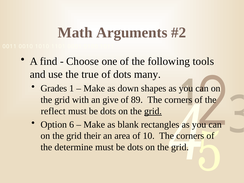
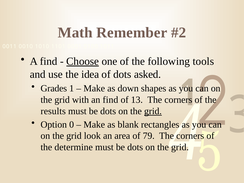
Arguments: Arguments -> Remember (132, 33)
Choose underline: none -> present (83, 61)
true: true -> idea (90, 74)
many: many -> asked (148, 74)
an give: give -> find (110, 100)
89: 89 -> 13 (137, 100)
reflect: reflect -> results (53, 111)
6: 6 -> 0 (72, 124)
their: their -> look (92, 136)
10: 10 -> 79 (149, 136)
